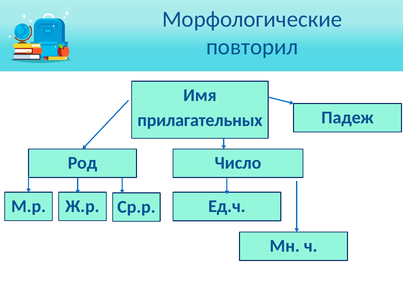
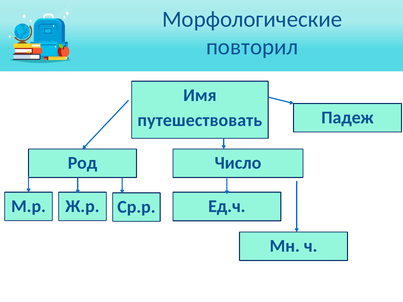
прилагательных: прилагательных -> путешествовать (200, 120)
